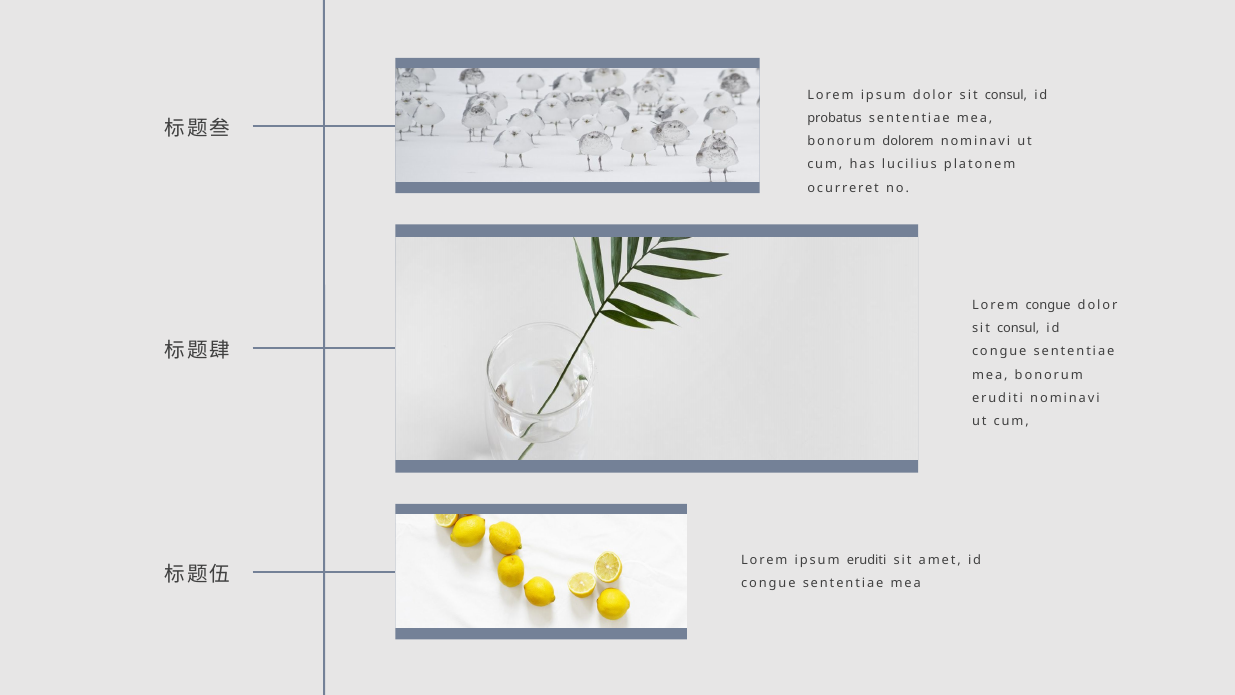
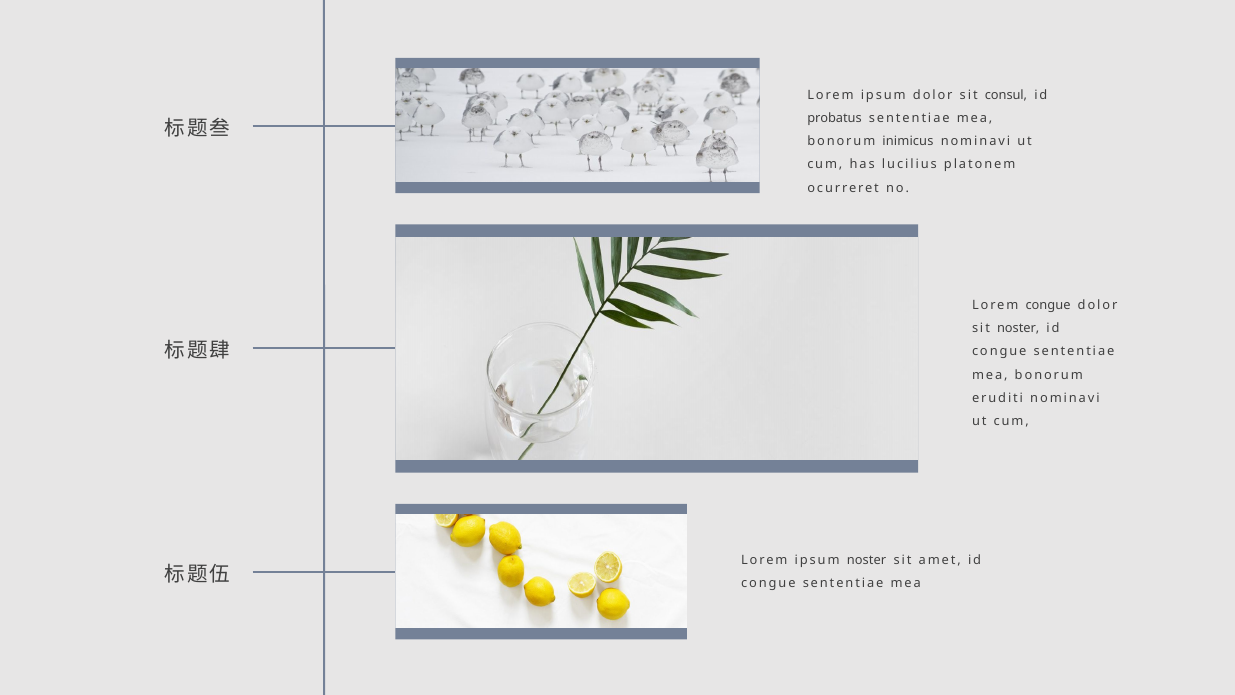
dolorem: dolorem -> inimicus (908, 141)
consul: consul -> noster (1018, 328)
ipsum eruditi: eruditi -> noster (867, 560)
